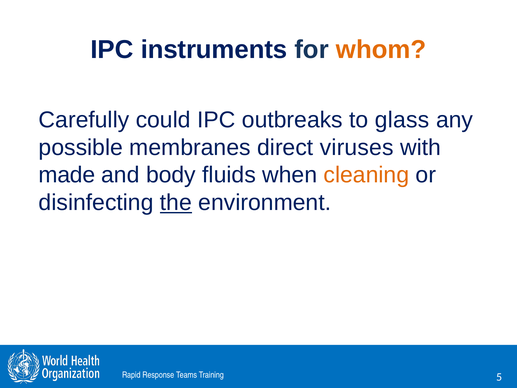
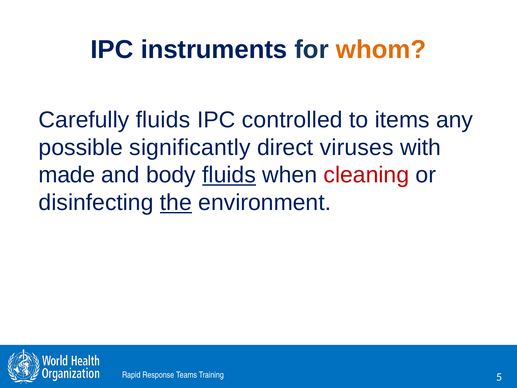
Carefully could: could -> fluids (163, 120)
outbreaks: outbreaks -> controlled (292, 120)
glass: glass -> items (402, 120)
membranes: membranes -> significantly (190, 147)
fluids underline: none -> present (229, 175)
cleaning colour: orange -> red (366, 175)
